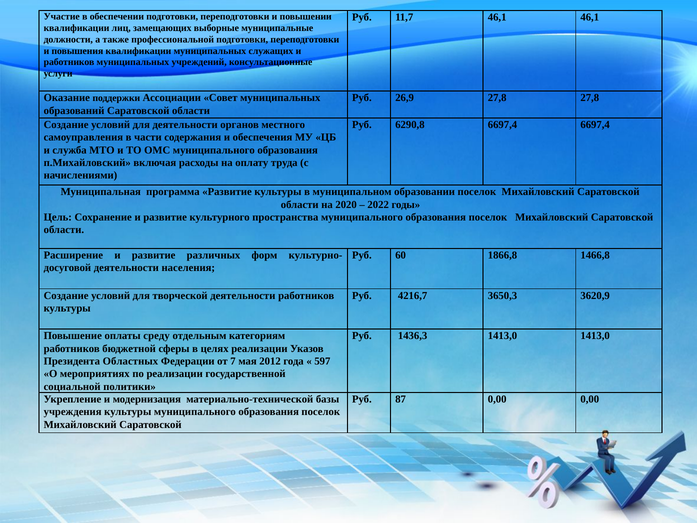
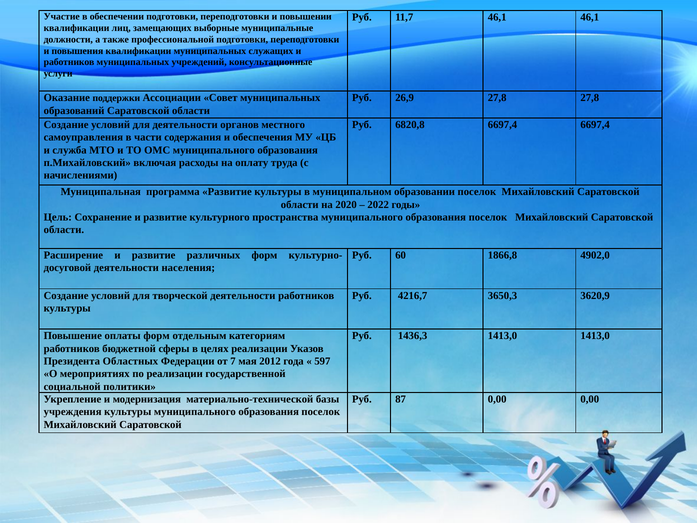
6290,8: 6290,8 -> 6820,8 (410, 125)
1466,8: 1466,8 -> 4902,0 (595, 255)
оплаты среду: среду -> форм (157, 336)
